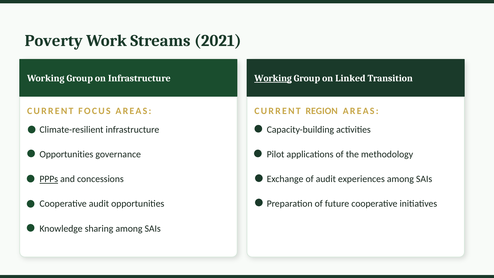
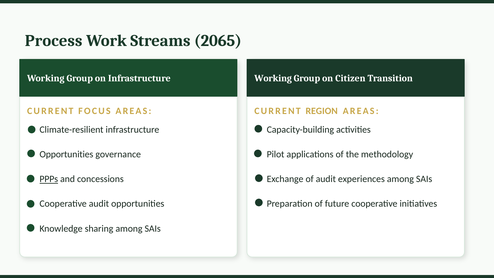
Poverty: Poverty -> Process (54, 41)
2021: 2021 -> 2065 (218, 41)
Working underline: present -> none (273, 78)
Linked: Linked -> Citizen (350, 78)
